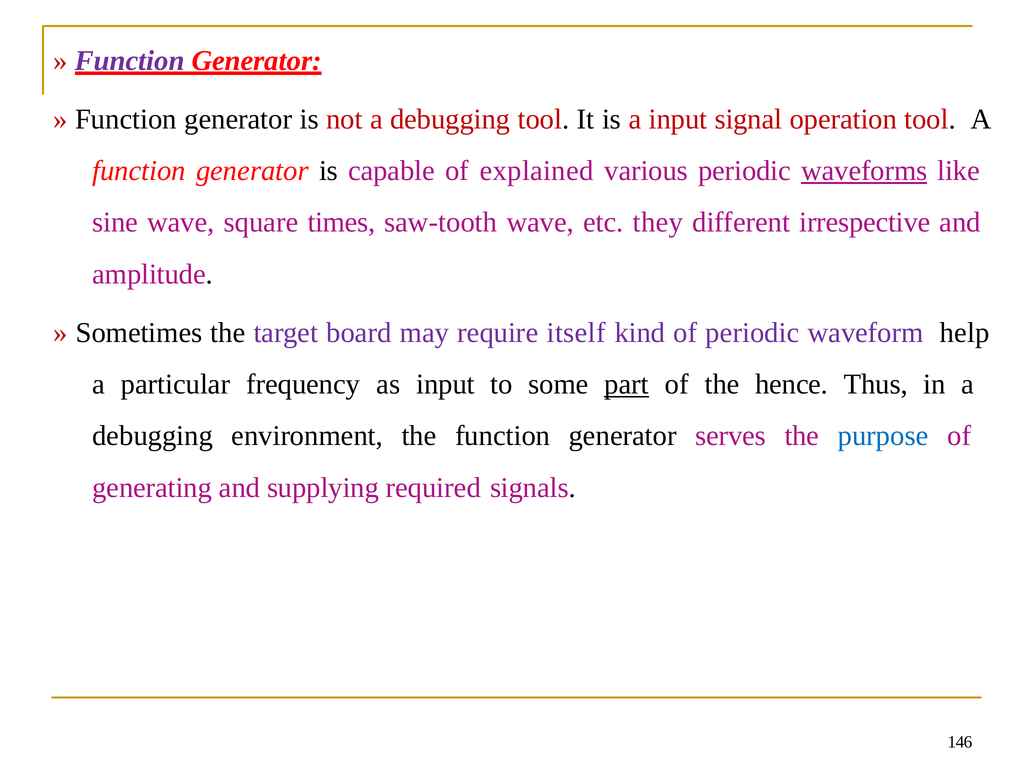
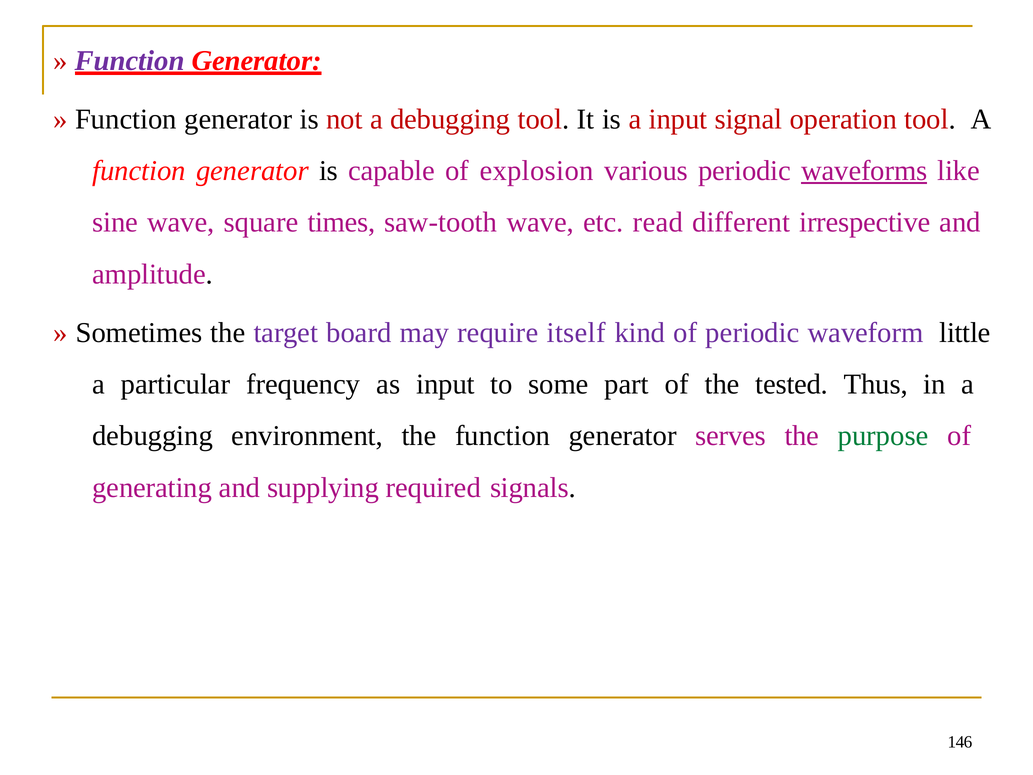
explained: explained -> explosion (537, 171)
they: they -> read (658, 222)
help: help -> little (965, 333)
part underline: present -> none (627, 384)
hence: hence -> tested (792, 384)
purpose colour: blue -> green (883, 436)
